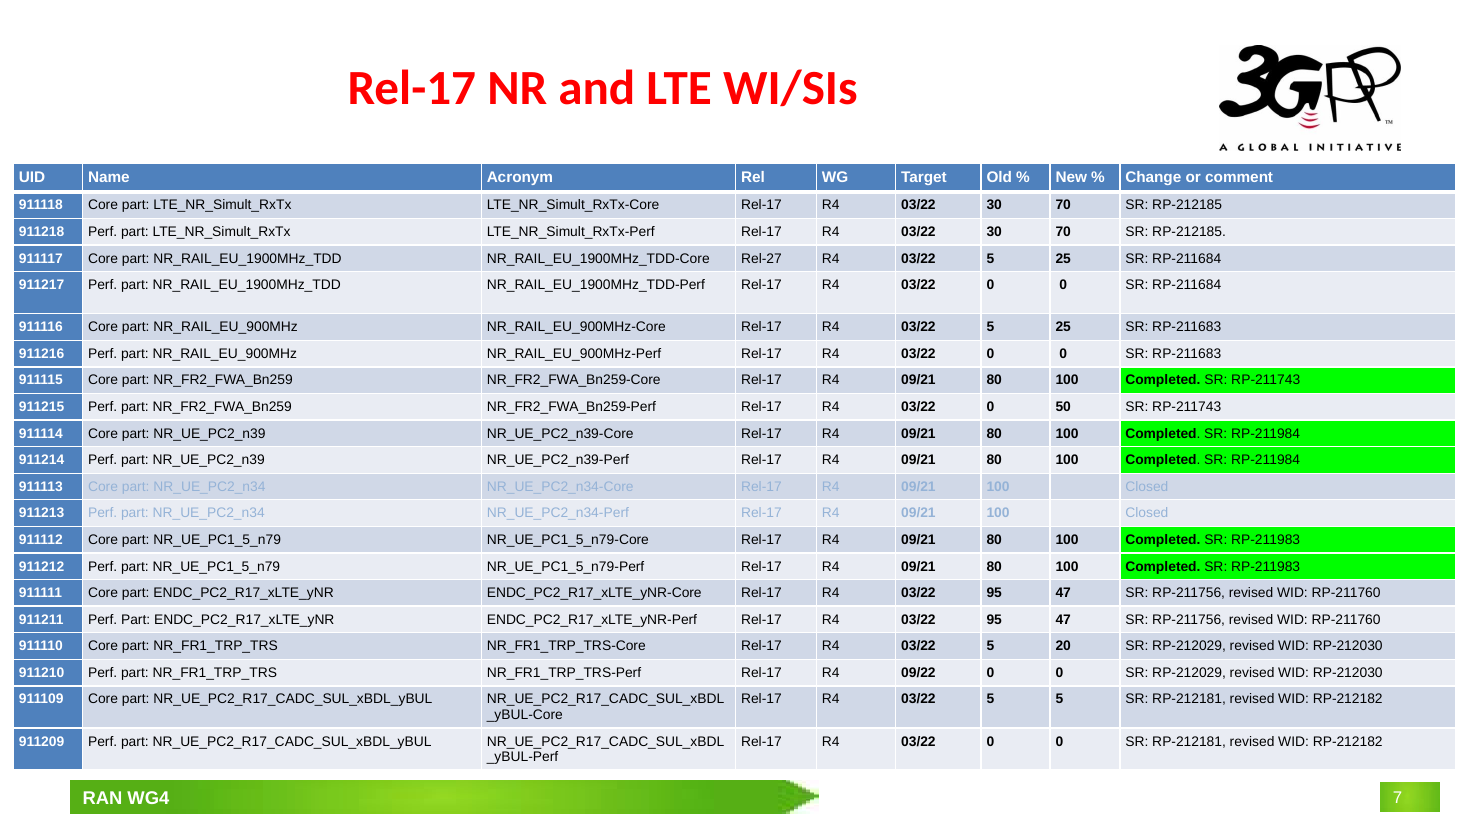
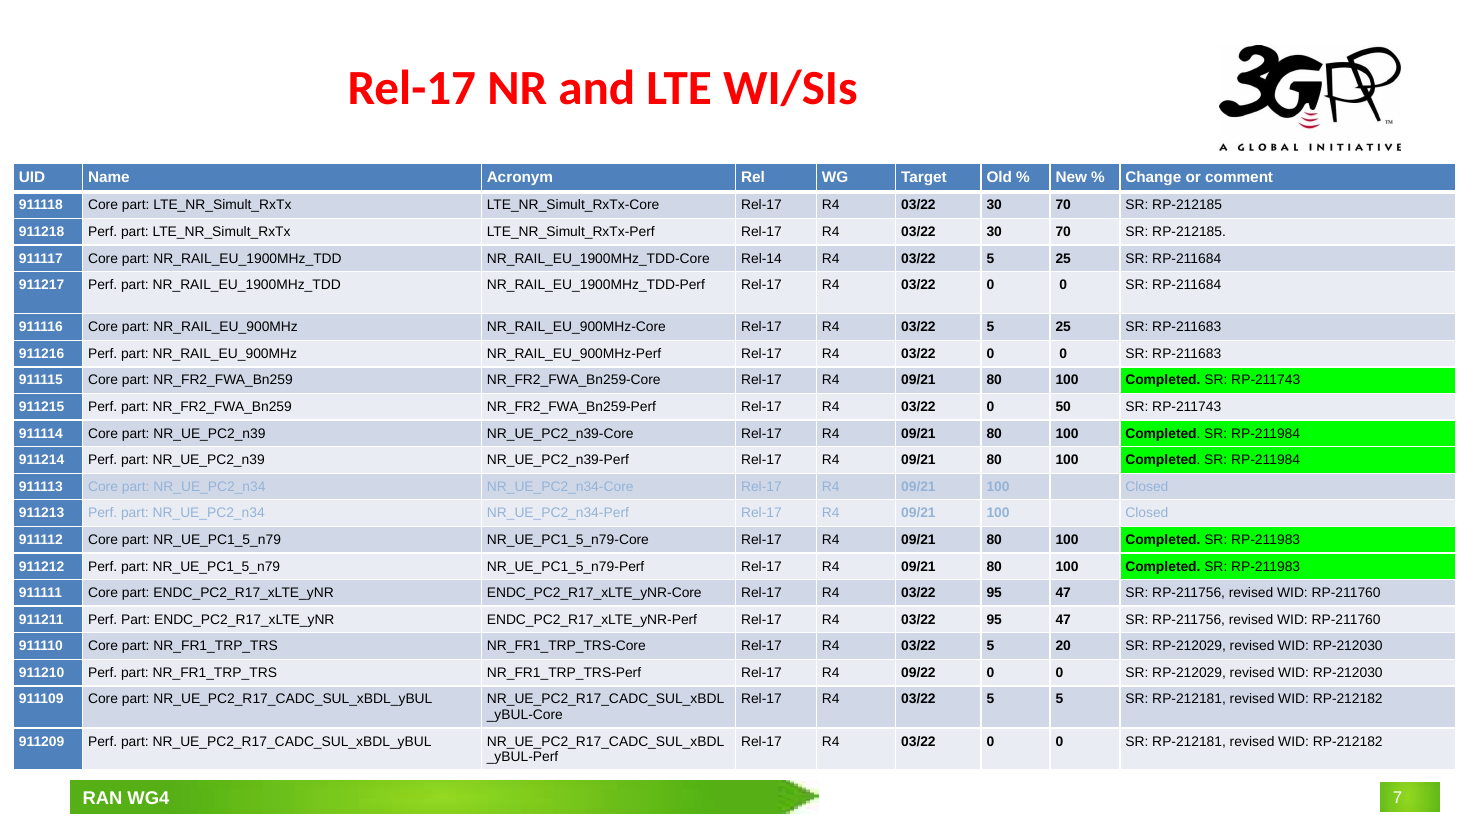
Rel-27: Rel-27 -> Rel-14 (761, 259)
